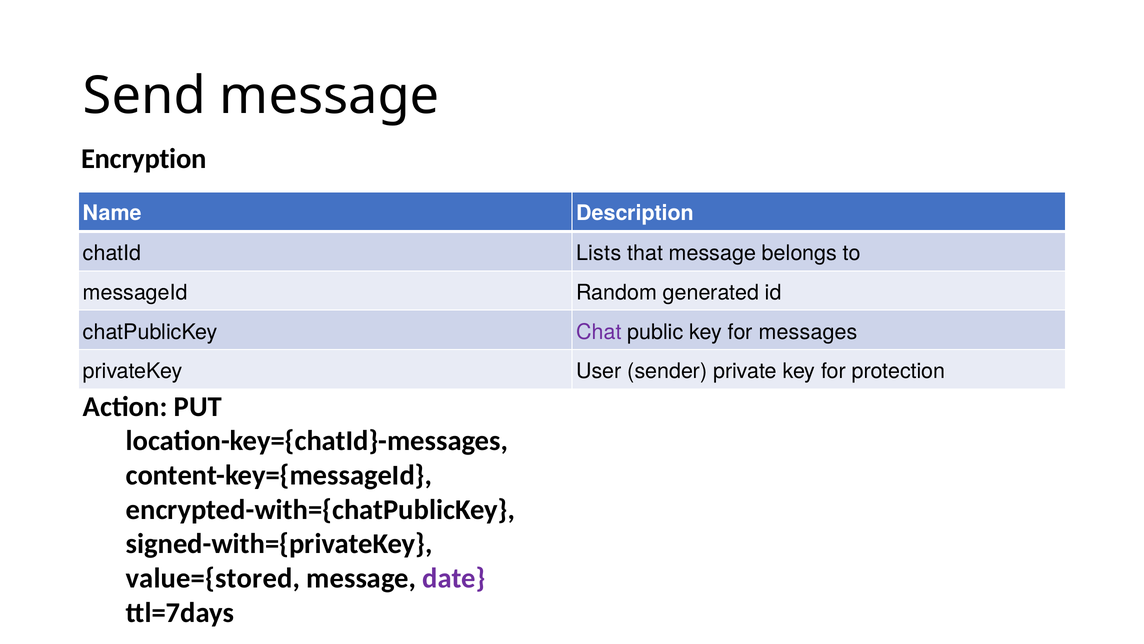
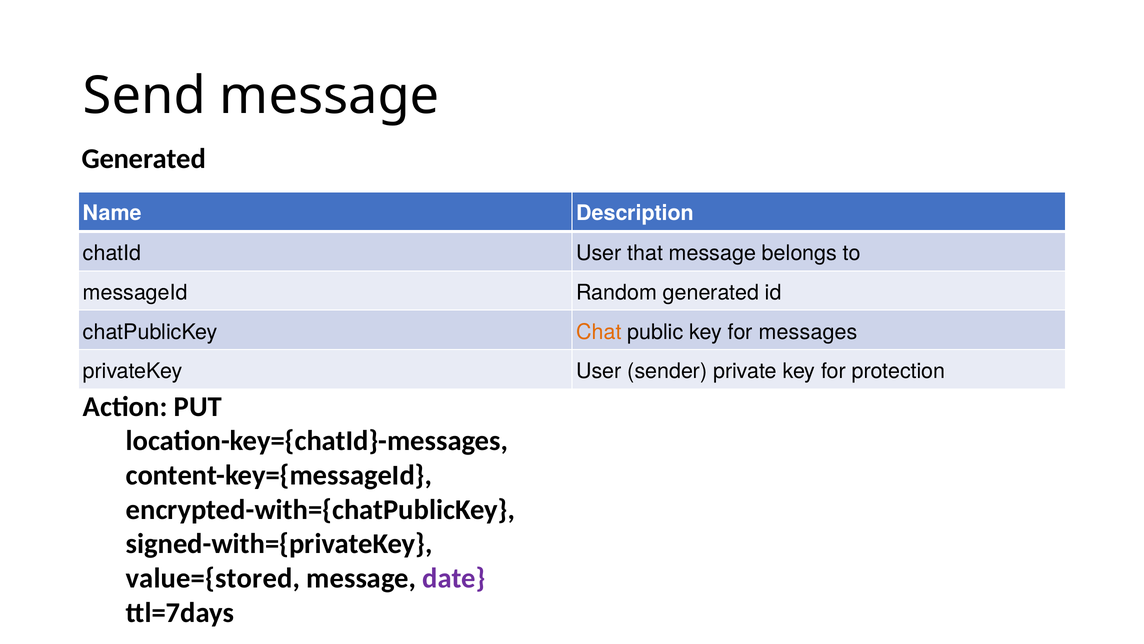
Encryption: Encryption -> Generated (144, 159)
chatId Lists: Lists -> User (599, 253)
Chat colour: purple -> orange (599, 332)
